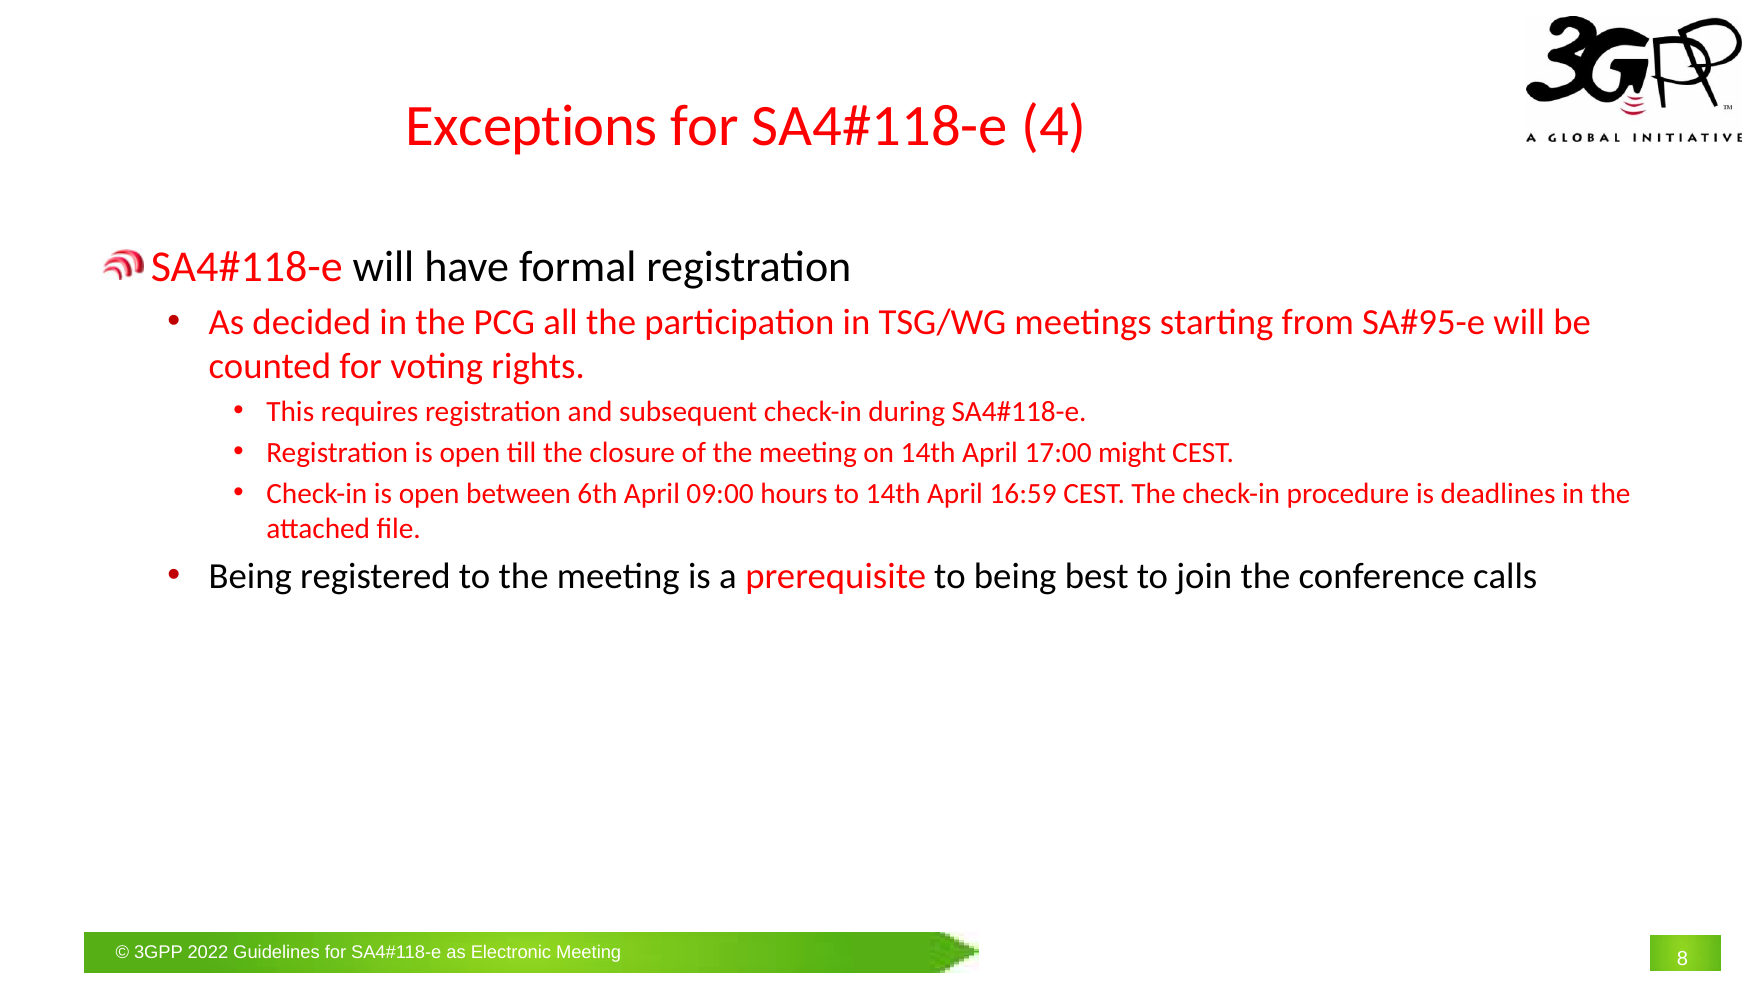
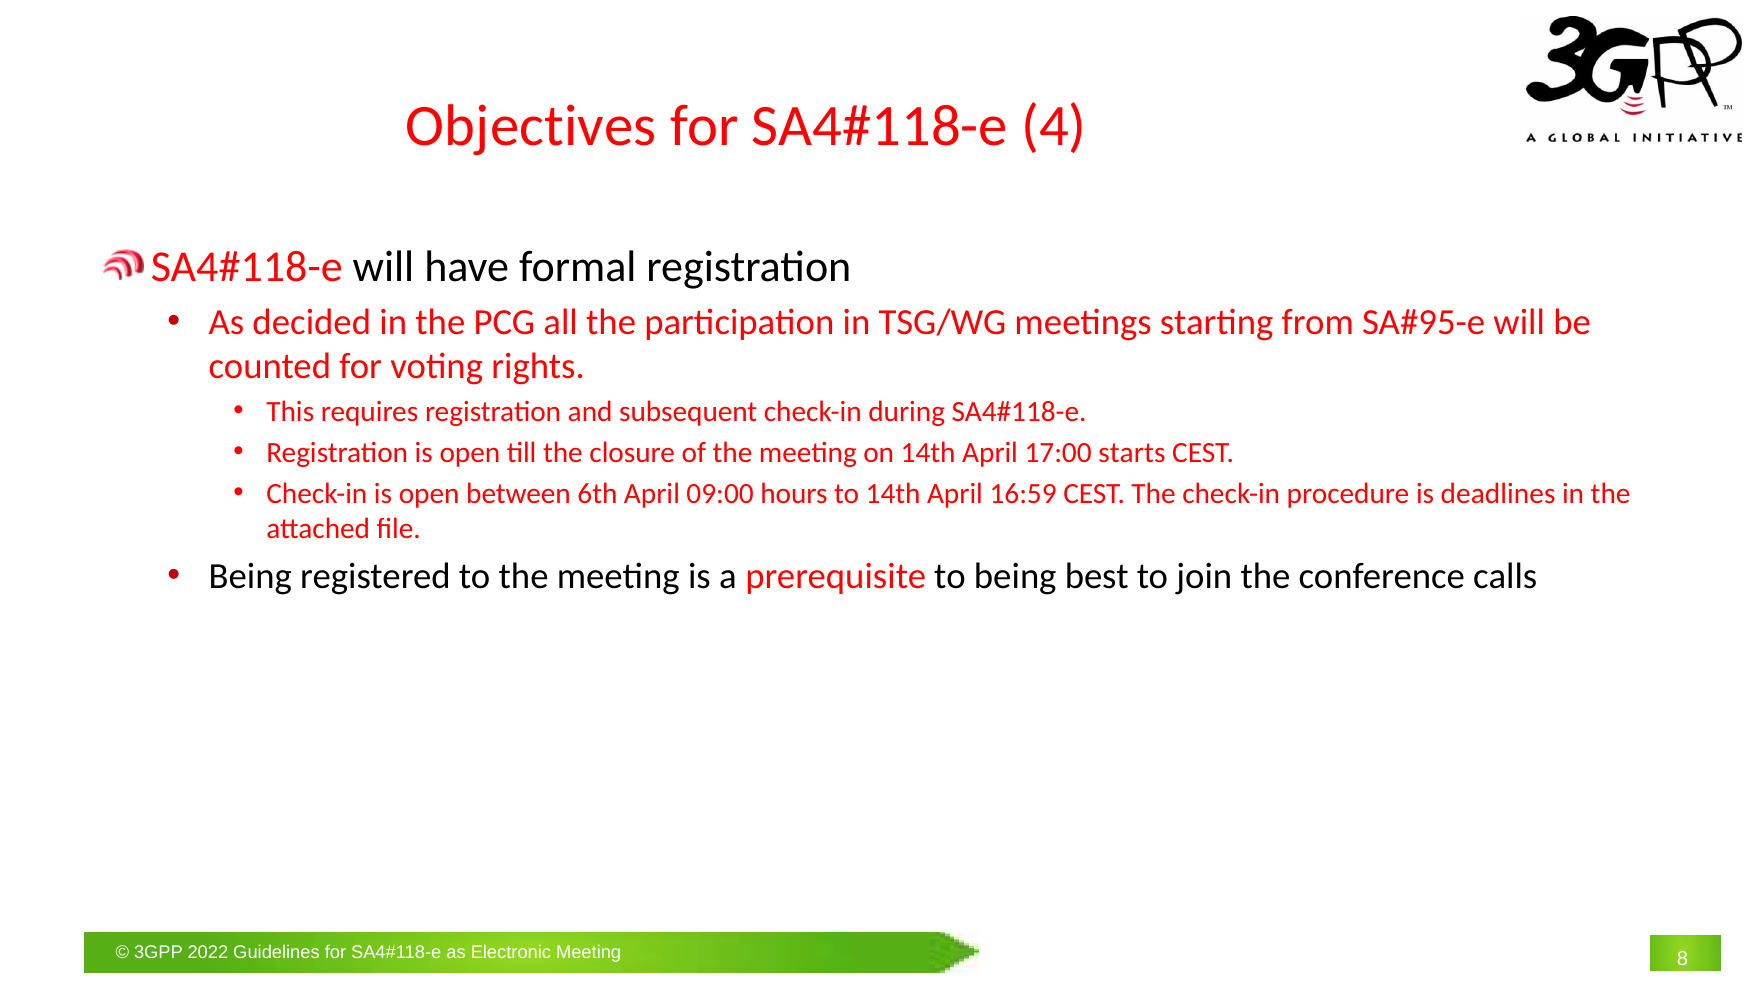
Exceptions: Exceptions -> Objectives (531, 126)
might: might -> starts (1132, 453)
